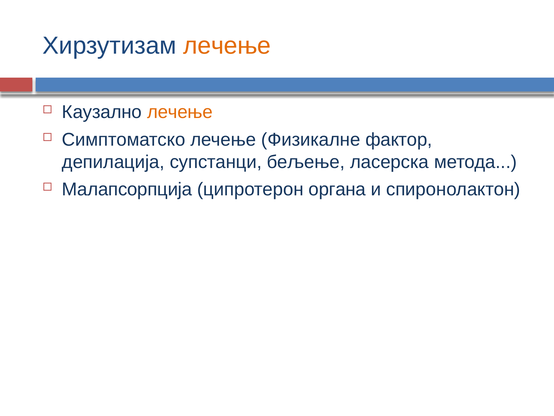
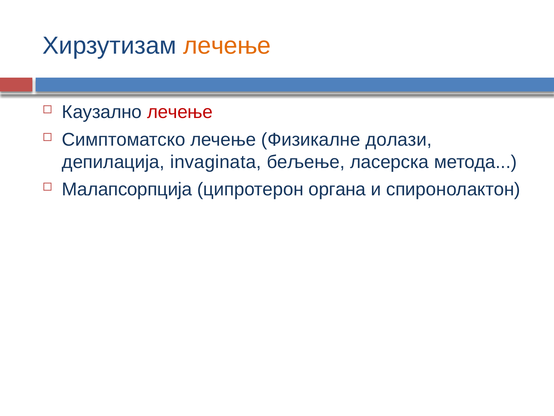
лечење colour: orange -> red (180, 112)
фактор: фактор -> долази (399, 140)
супстанци: супстанци -> invaginata (216, 162)
